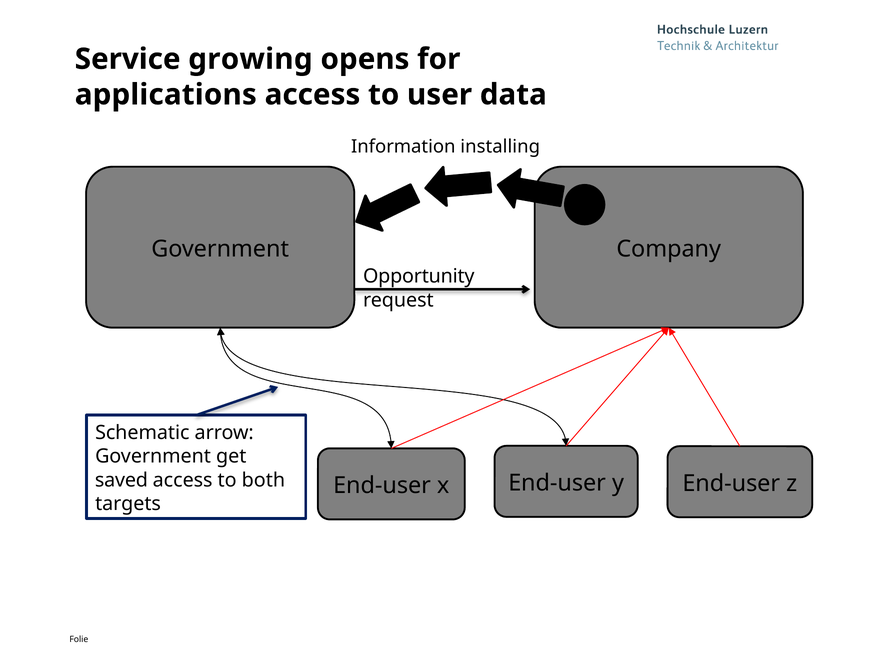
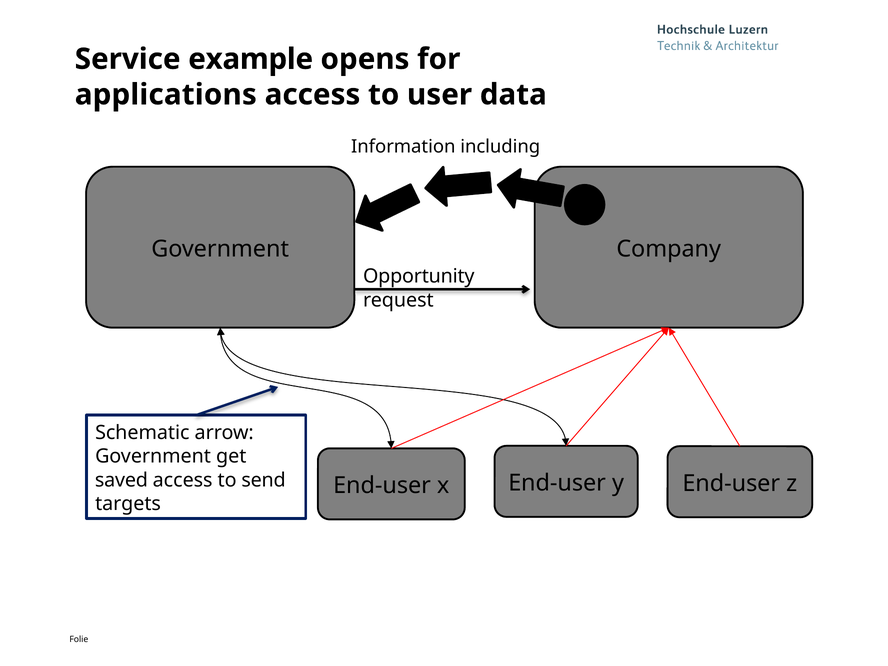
growing: growing -> example (251, 59)
installing: installing -> including (500, 147)
both: both -> send (264, 480)
